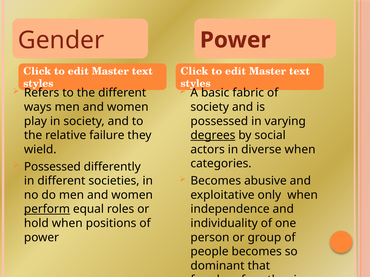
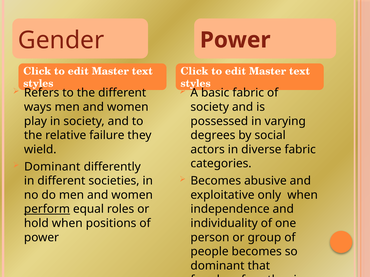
degrees underline: present -> none (213, 136)
diverse when: when -> fabric (300, 150)
Possessed: Possessed -> Dominant (52, 167)
